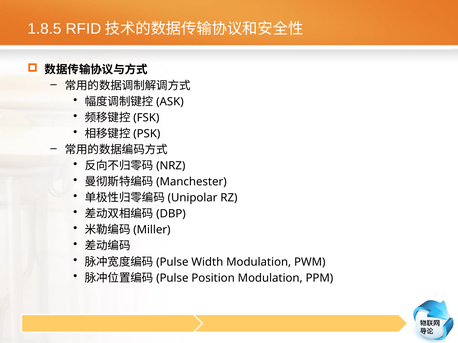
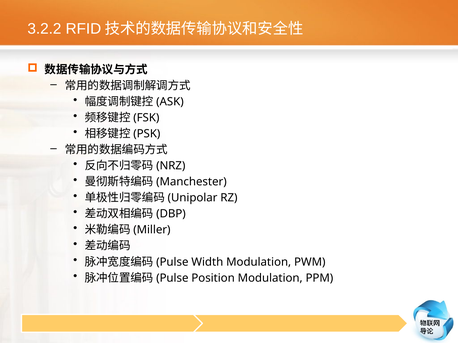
1.8.5: 1.8.5 -> 3.2.2 (44, 29)
